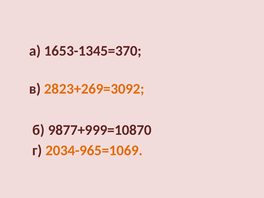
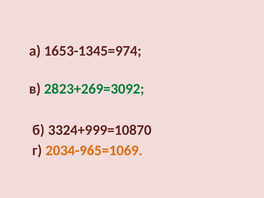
1653-1345=370: 1653-1345=370 -> 1653-1345=974 (93, 51)
2823+269=3092 colour: orange -> green (94, 89)
9877+999=10870: 9877+999=10870 -> 3324+999=10870 (100, 130)
